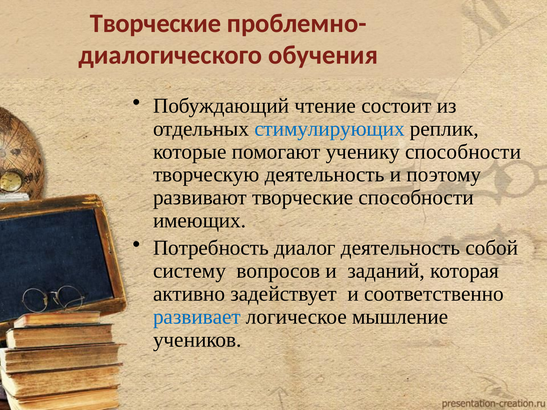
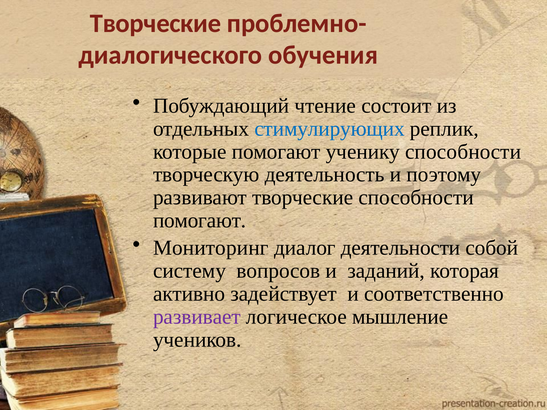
имеющих: имеющих -> помогают (200, 221)
Потребность: Потребность -> Мониторинг (211, 248)
диалог деятельность: деятельность -> деятельности (401, 248)
развивает colour: blue -> purple (197, 317)
